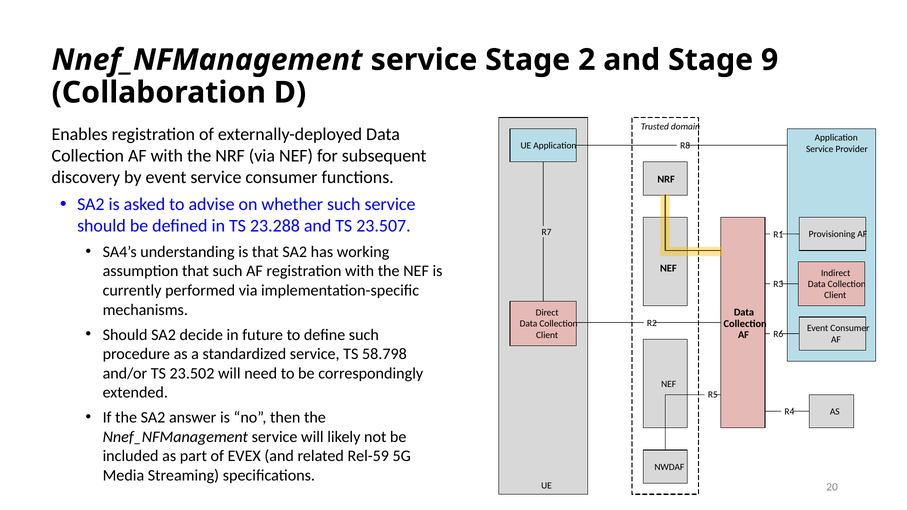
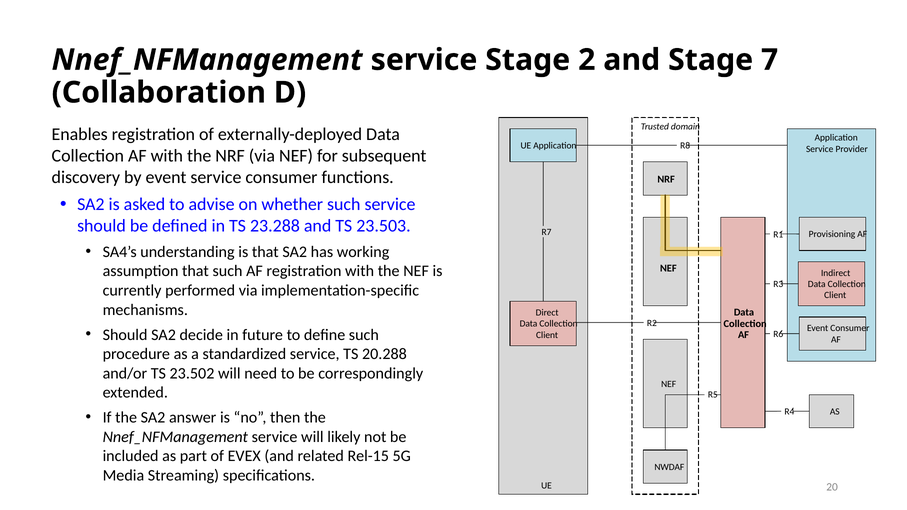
9: 9 -> 7 (770, 60)
23.507: 23.507 -> 23.503 (383, 226)
58.798: 58.798 -> 20.288 (384, 354)
Rel-59: Rel-59 -> Rel-15 (368, 456)
